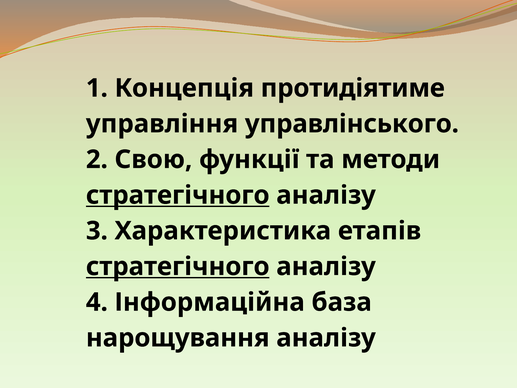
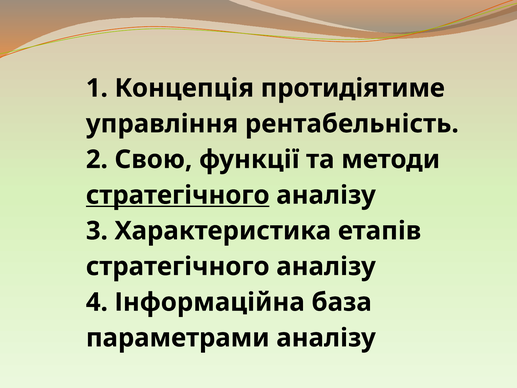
управлінського: управлінського -> рентабельність (352, 124)
стратегічного underline: present -> none (178, 266)
нарощування: нарощування -> параметрами (178, 338)
